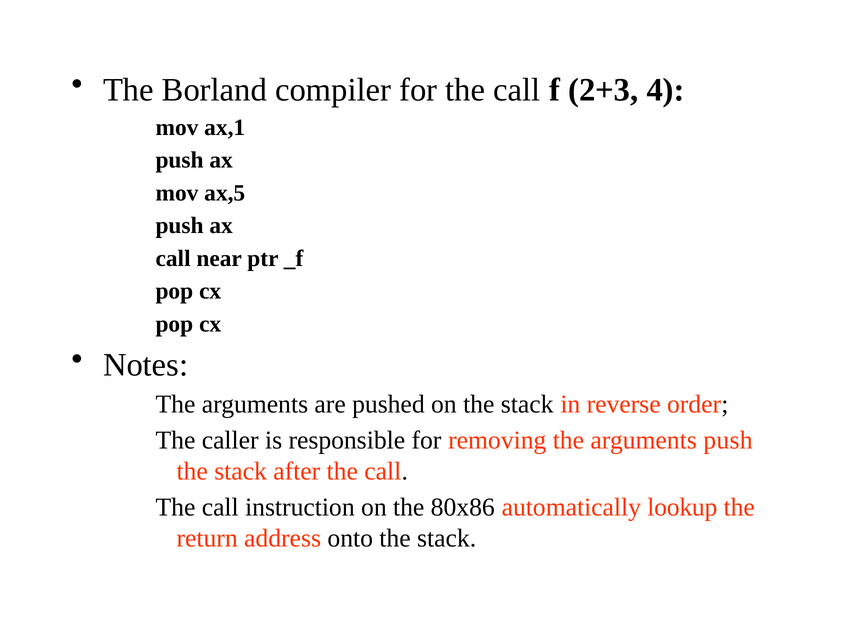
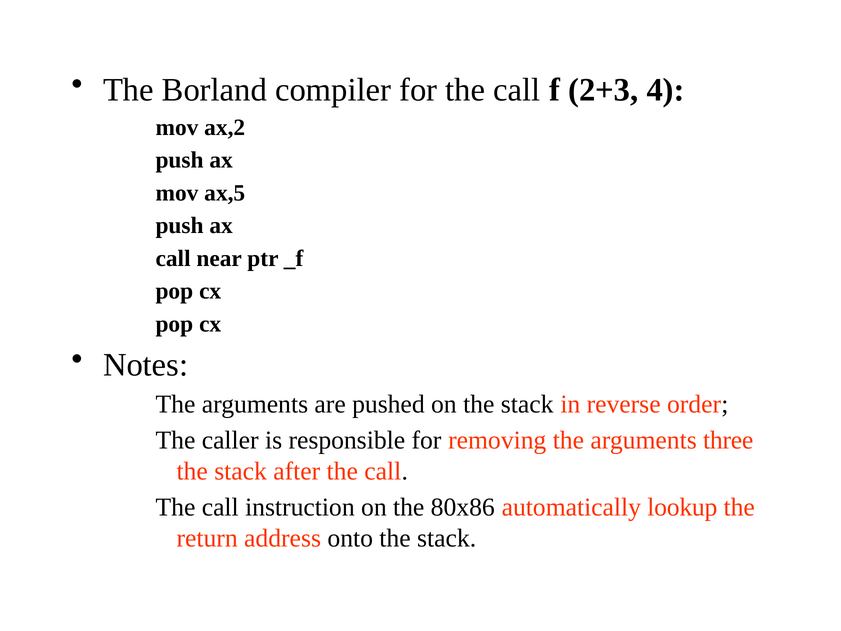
ax,1: ax,1 -> ax,2 (225, 127)
arguments push: push -> three (728, 440)
